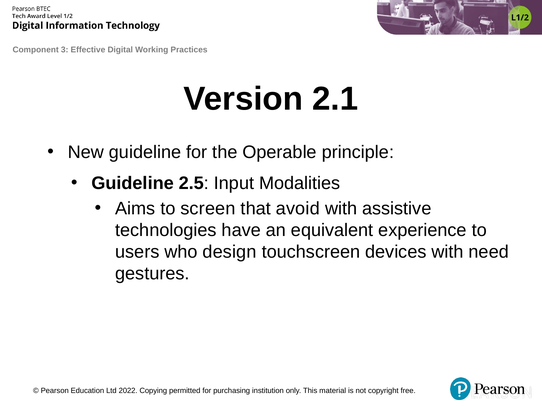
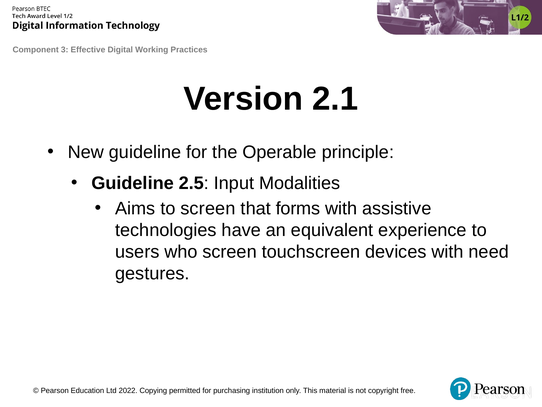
avoid: avoid -> forms (298, 208)
who design: design -> screen (230, 252)
